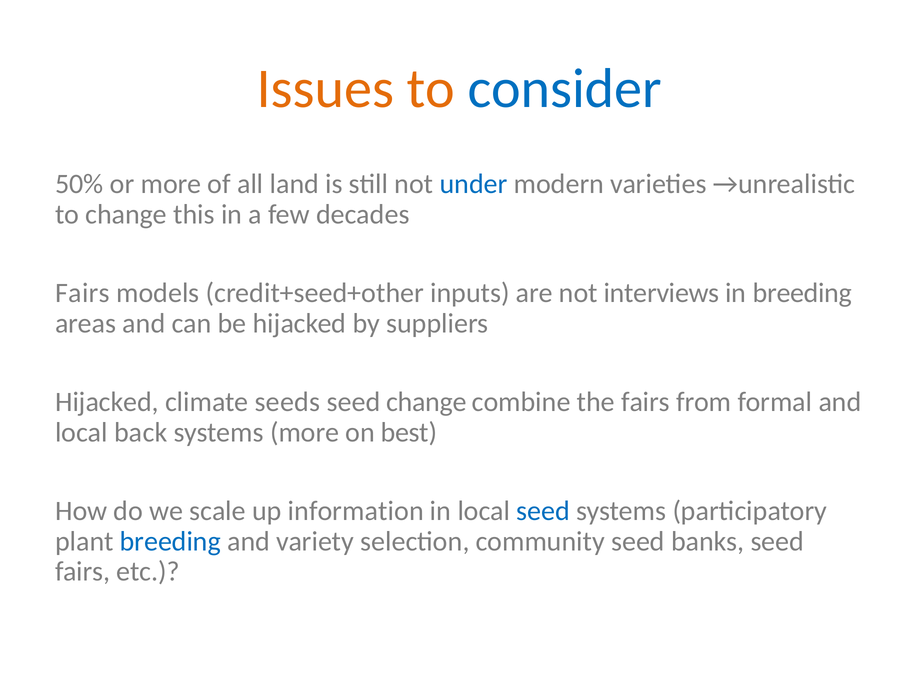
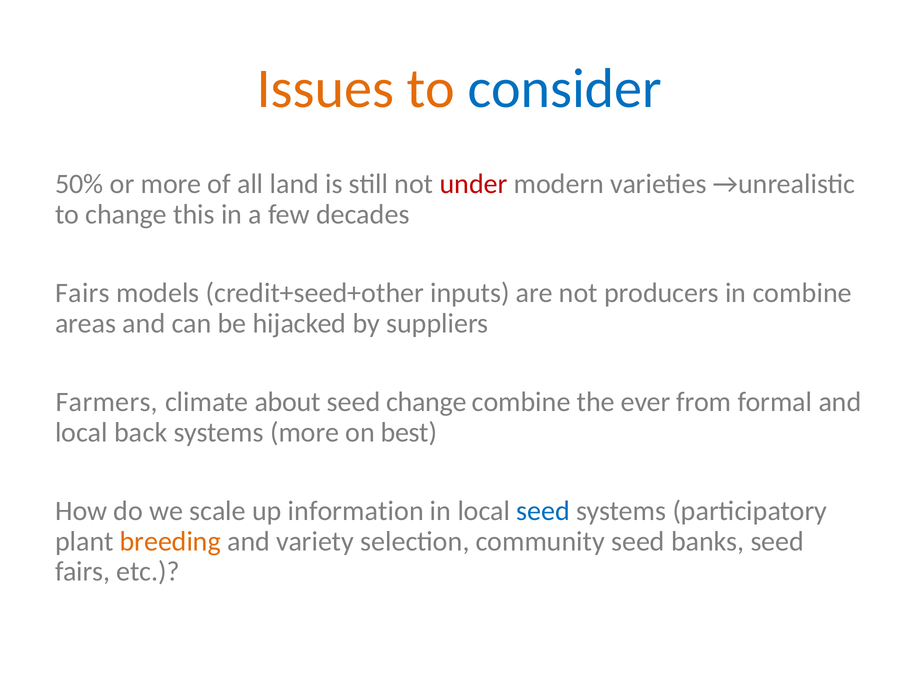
under colour: blue -> red (474, 184)
interviews: interviews -> producers (661, 293)
in breeding: breeding -> combine (802, 293)
Hijacked: Hijacked -> Farmers (107, 402)
seeds: seeds -> about (288, 402)
the fairs: fairs -> ever (646, 402)
breeding colour: blue -> orange (170, 542)
